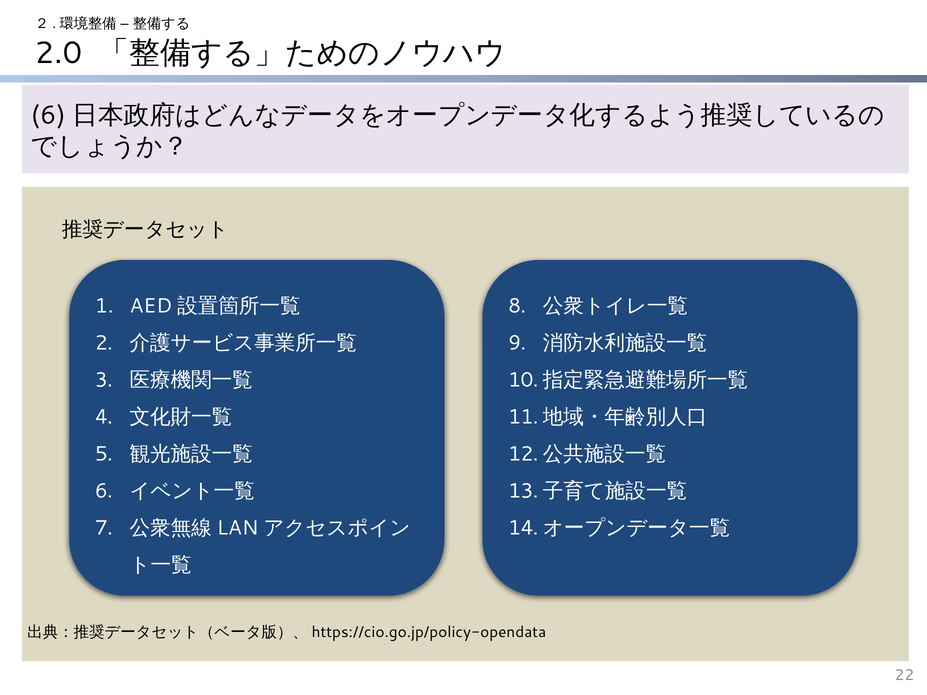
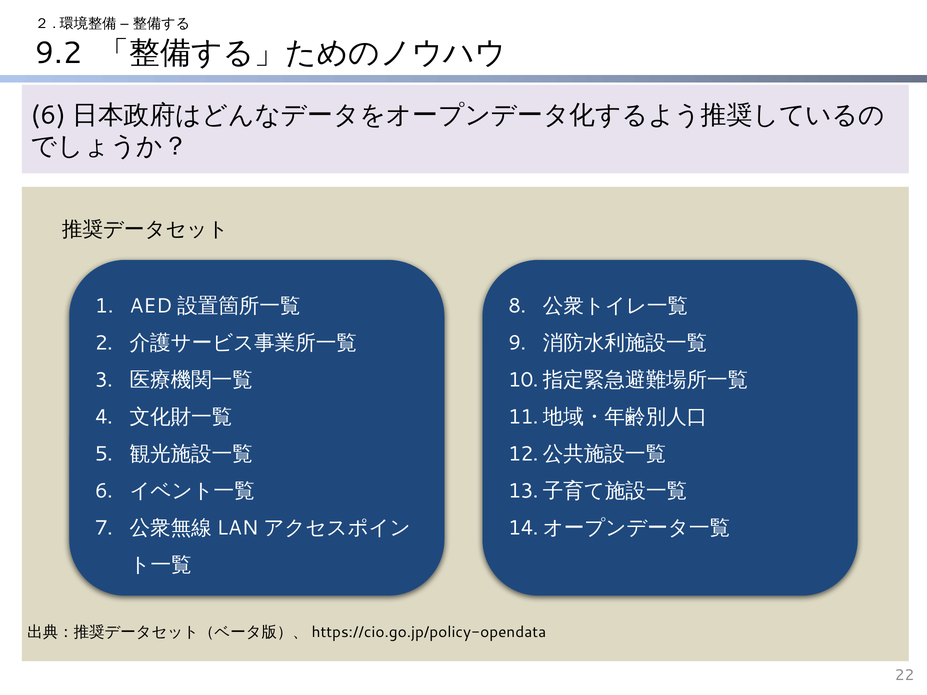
2.0: 2.0 -> 9.2 (59, 53)
